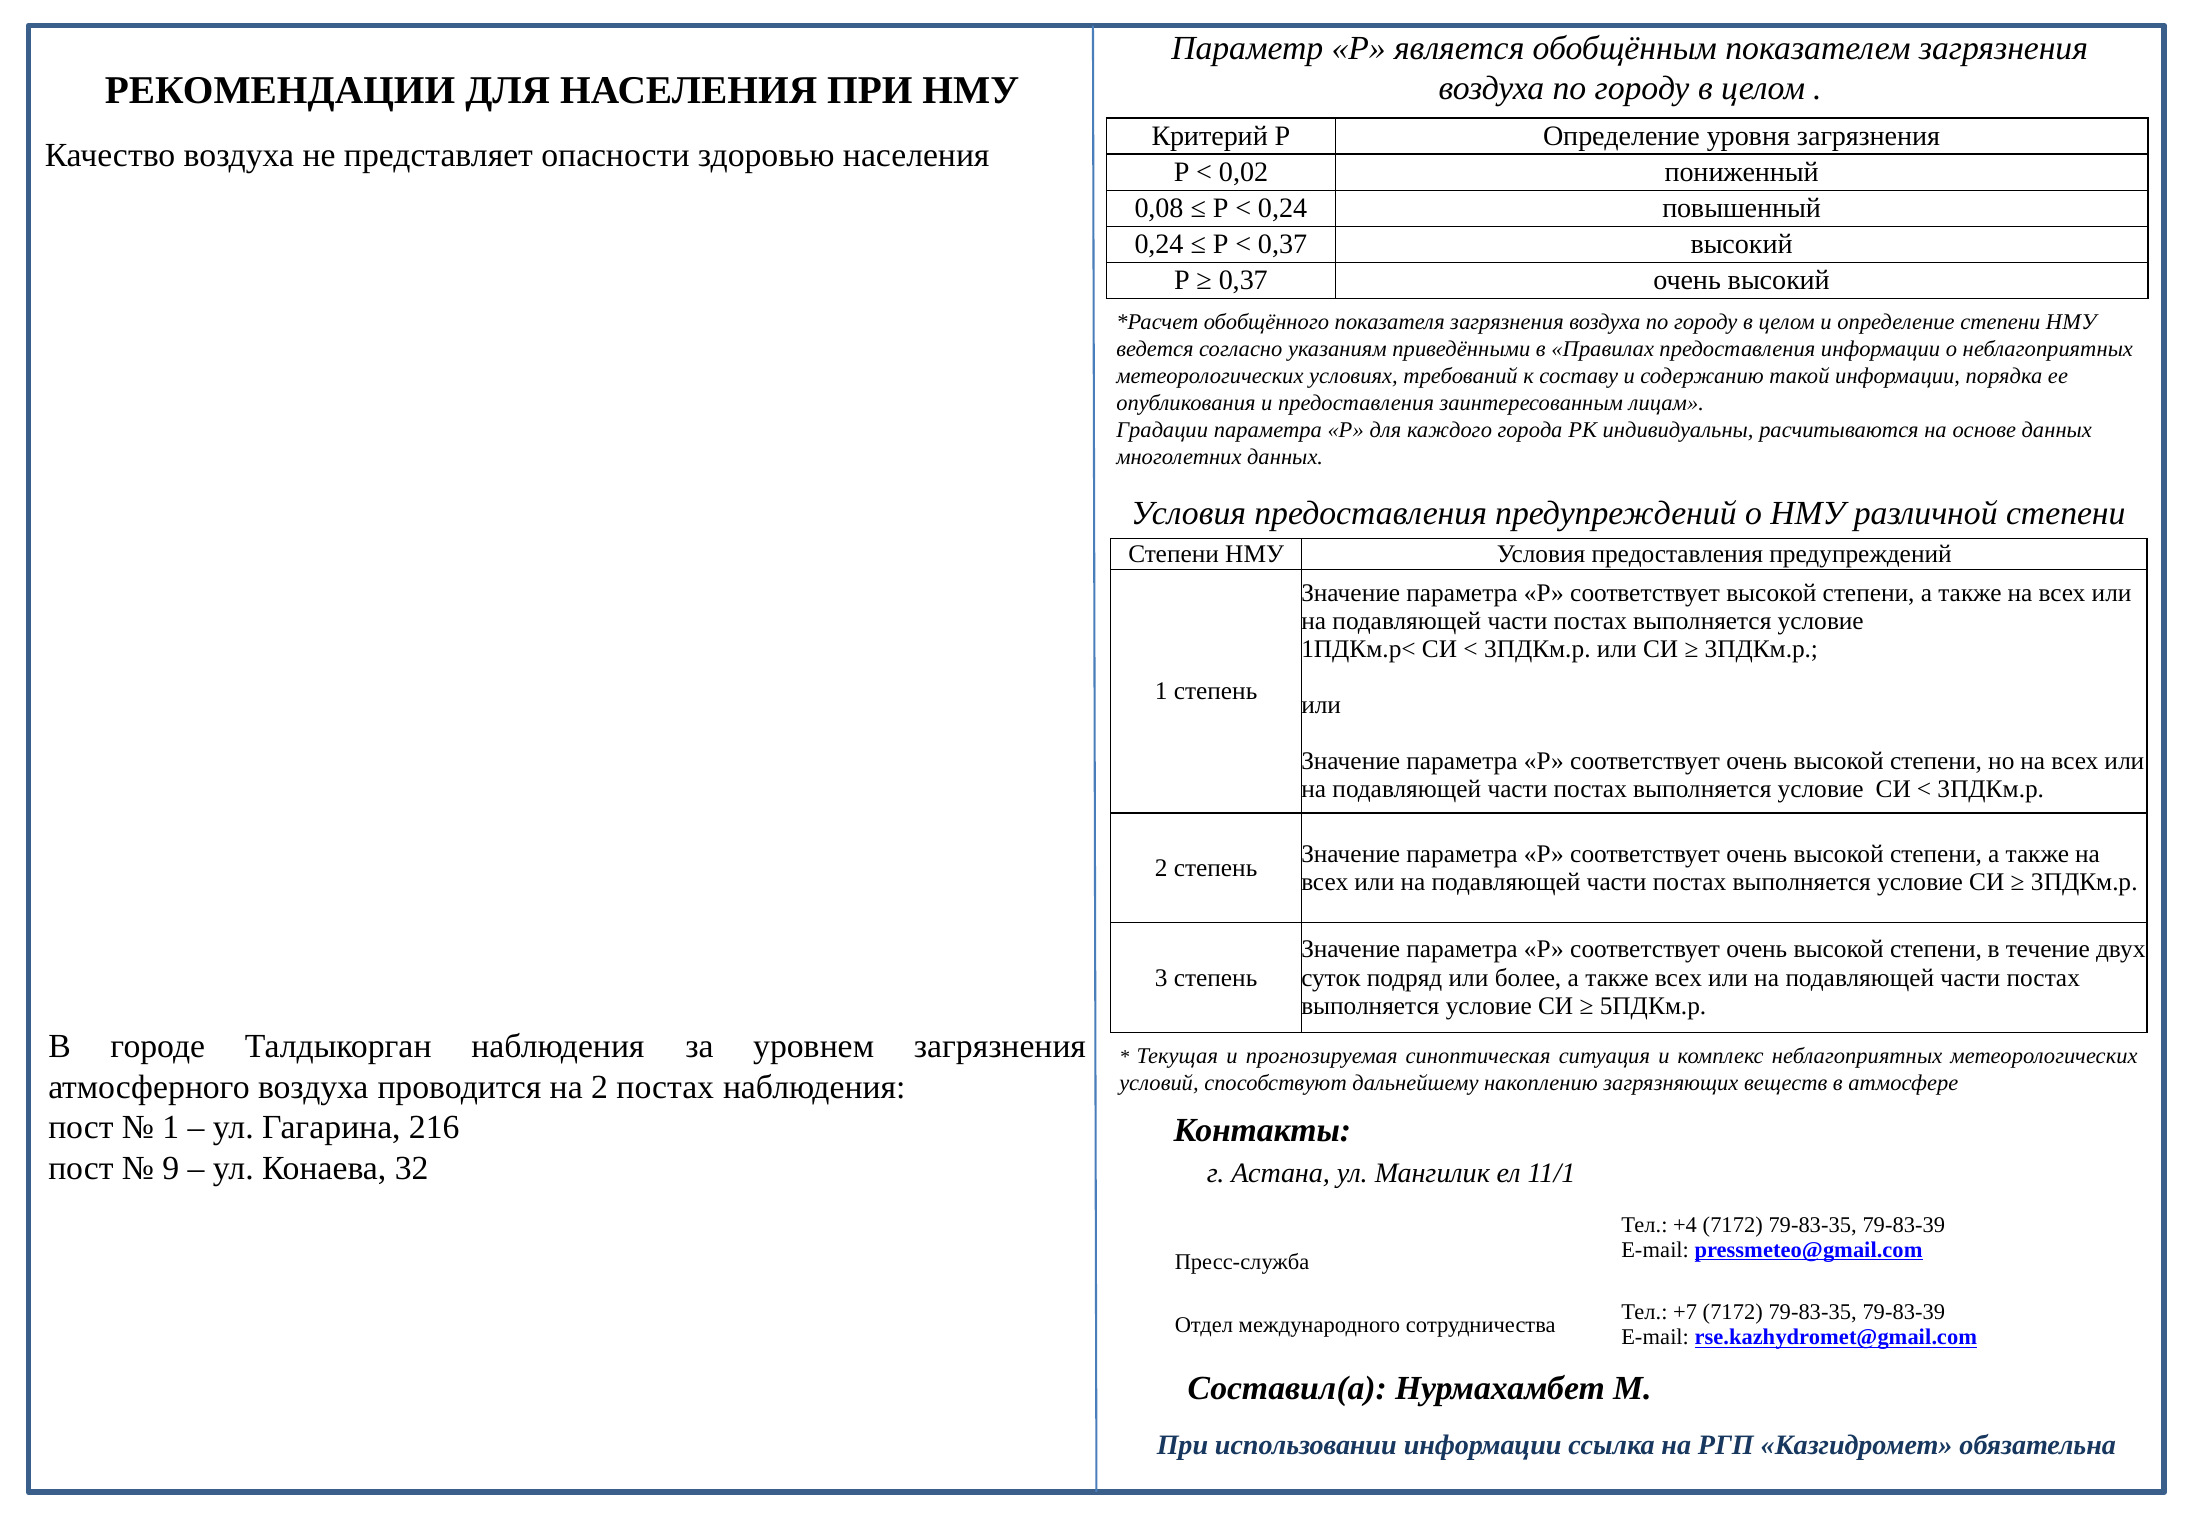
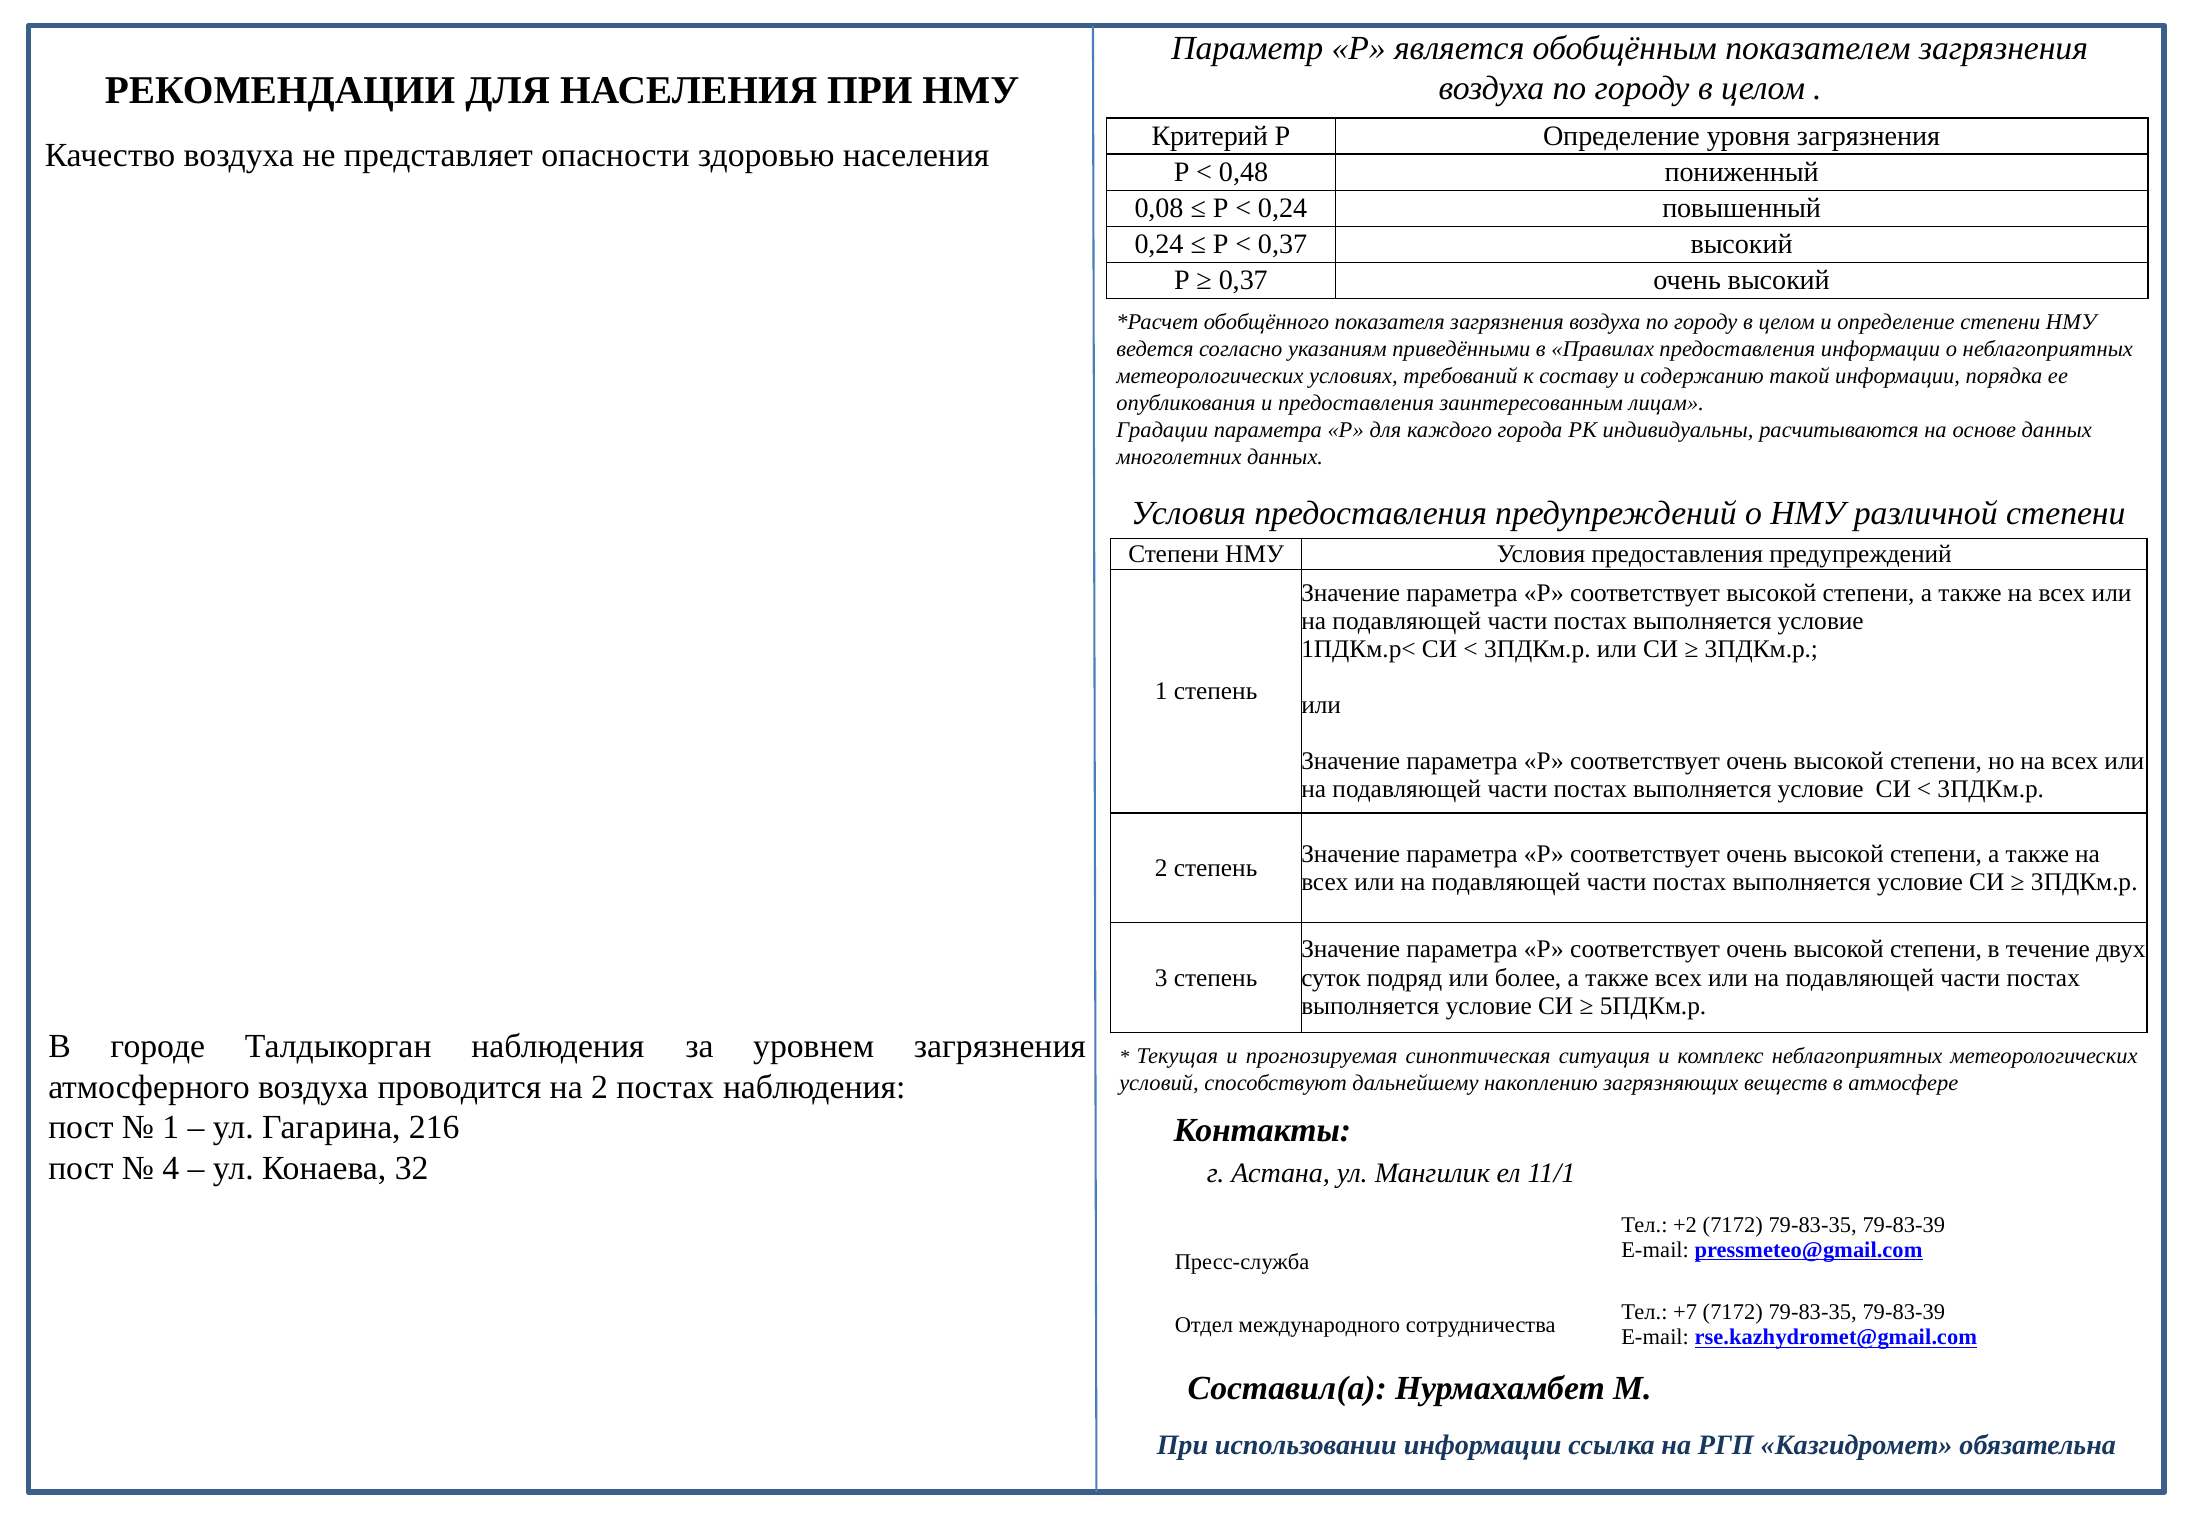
0,02: 0,02 -> 0,48 (1244, 172)
9: 9 -> 4 (171, 1168)
+4: +4 -> +2 (1685, 1225)
